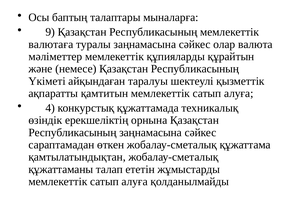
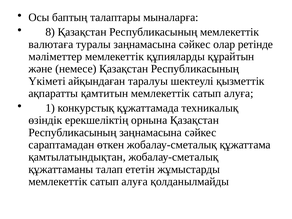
9: 9 -> 8 (50, 32)
валюта: валюта -> ретінде (255, 44)
4: 4 -> 1 (50, 108)
